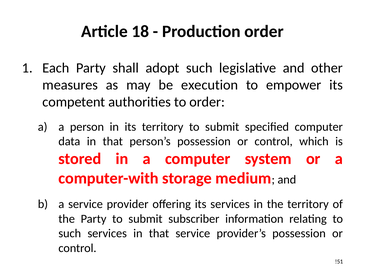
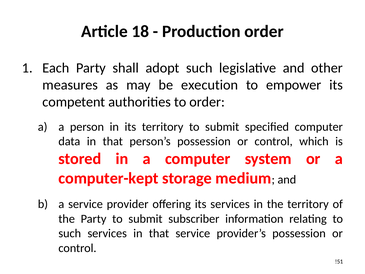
computer-with: computer-with -> computer-kept (108, 178)
